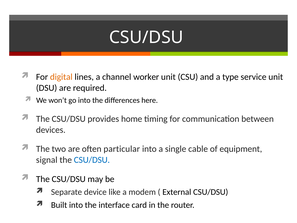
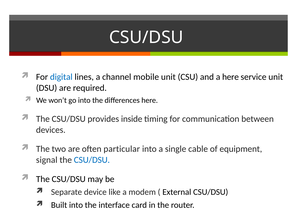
digital colour: orange -> blue (61, 77)
worker: worker -> mobile (146, 77)
a type: type -> here (230, 77)
home: home -> inside (132, 119)
